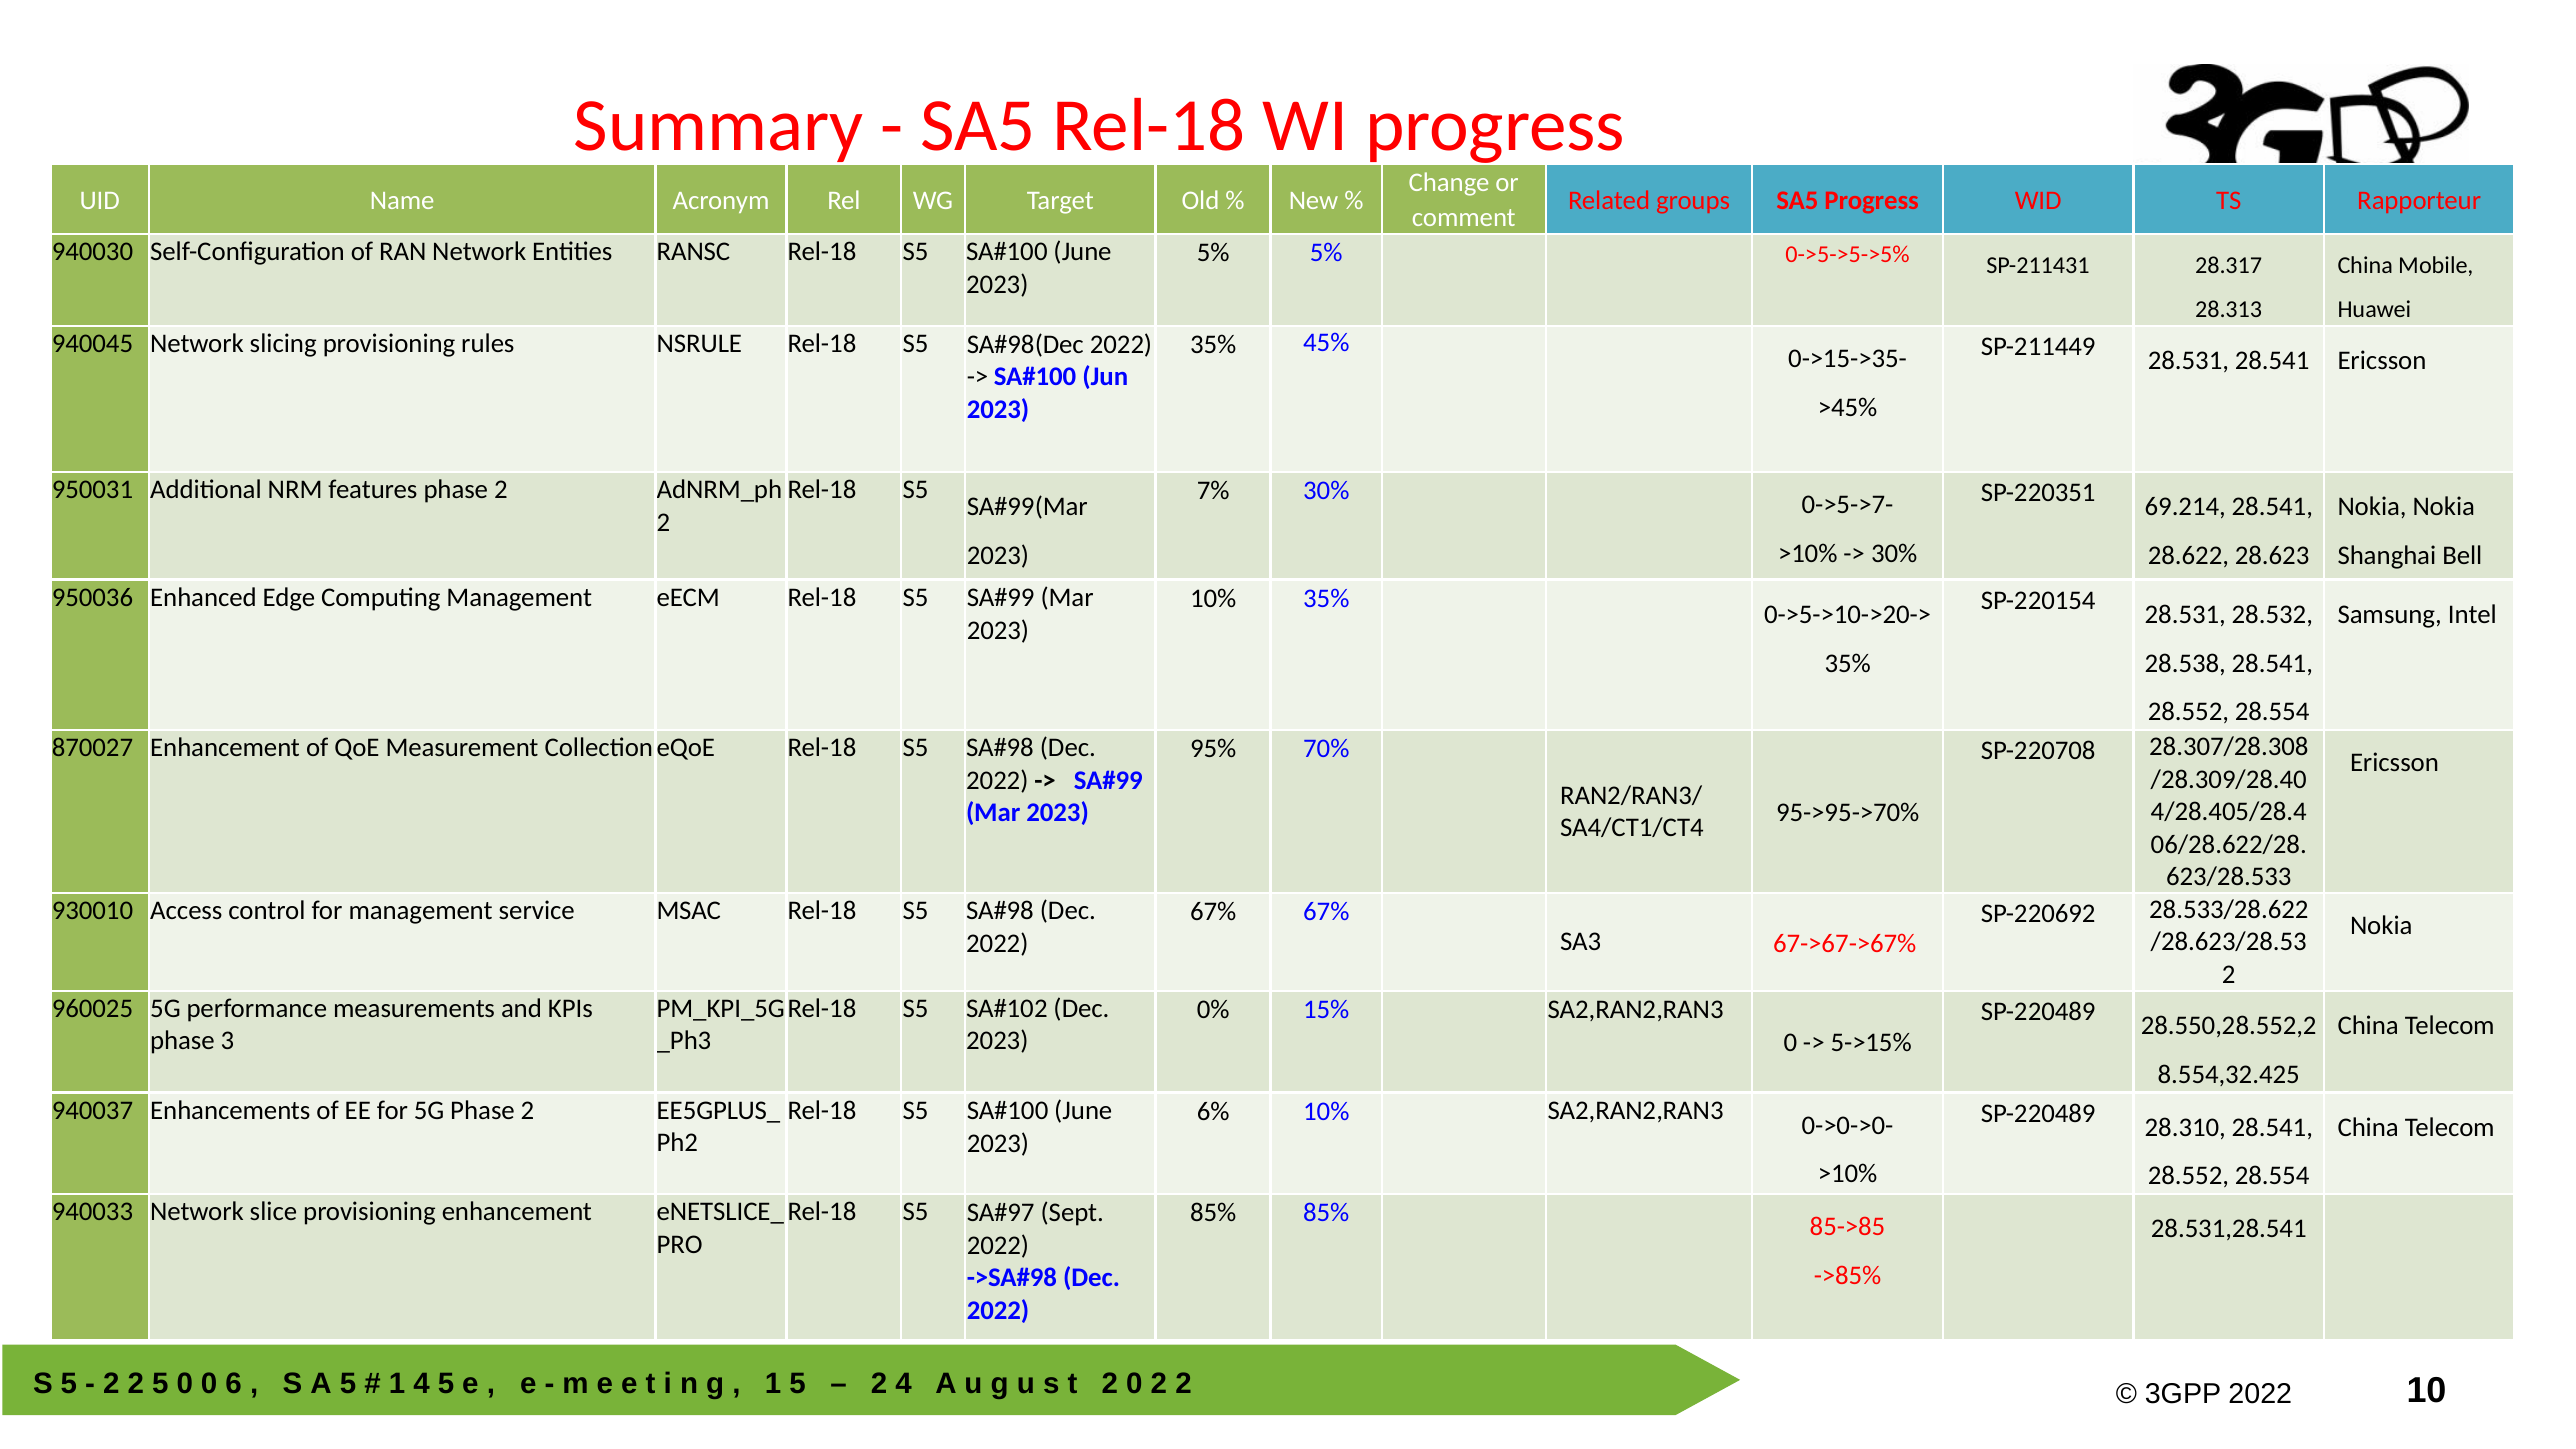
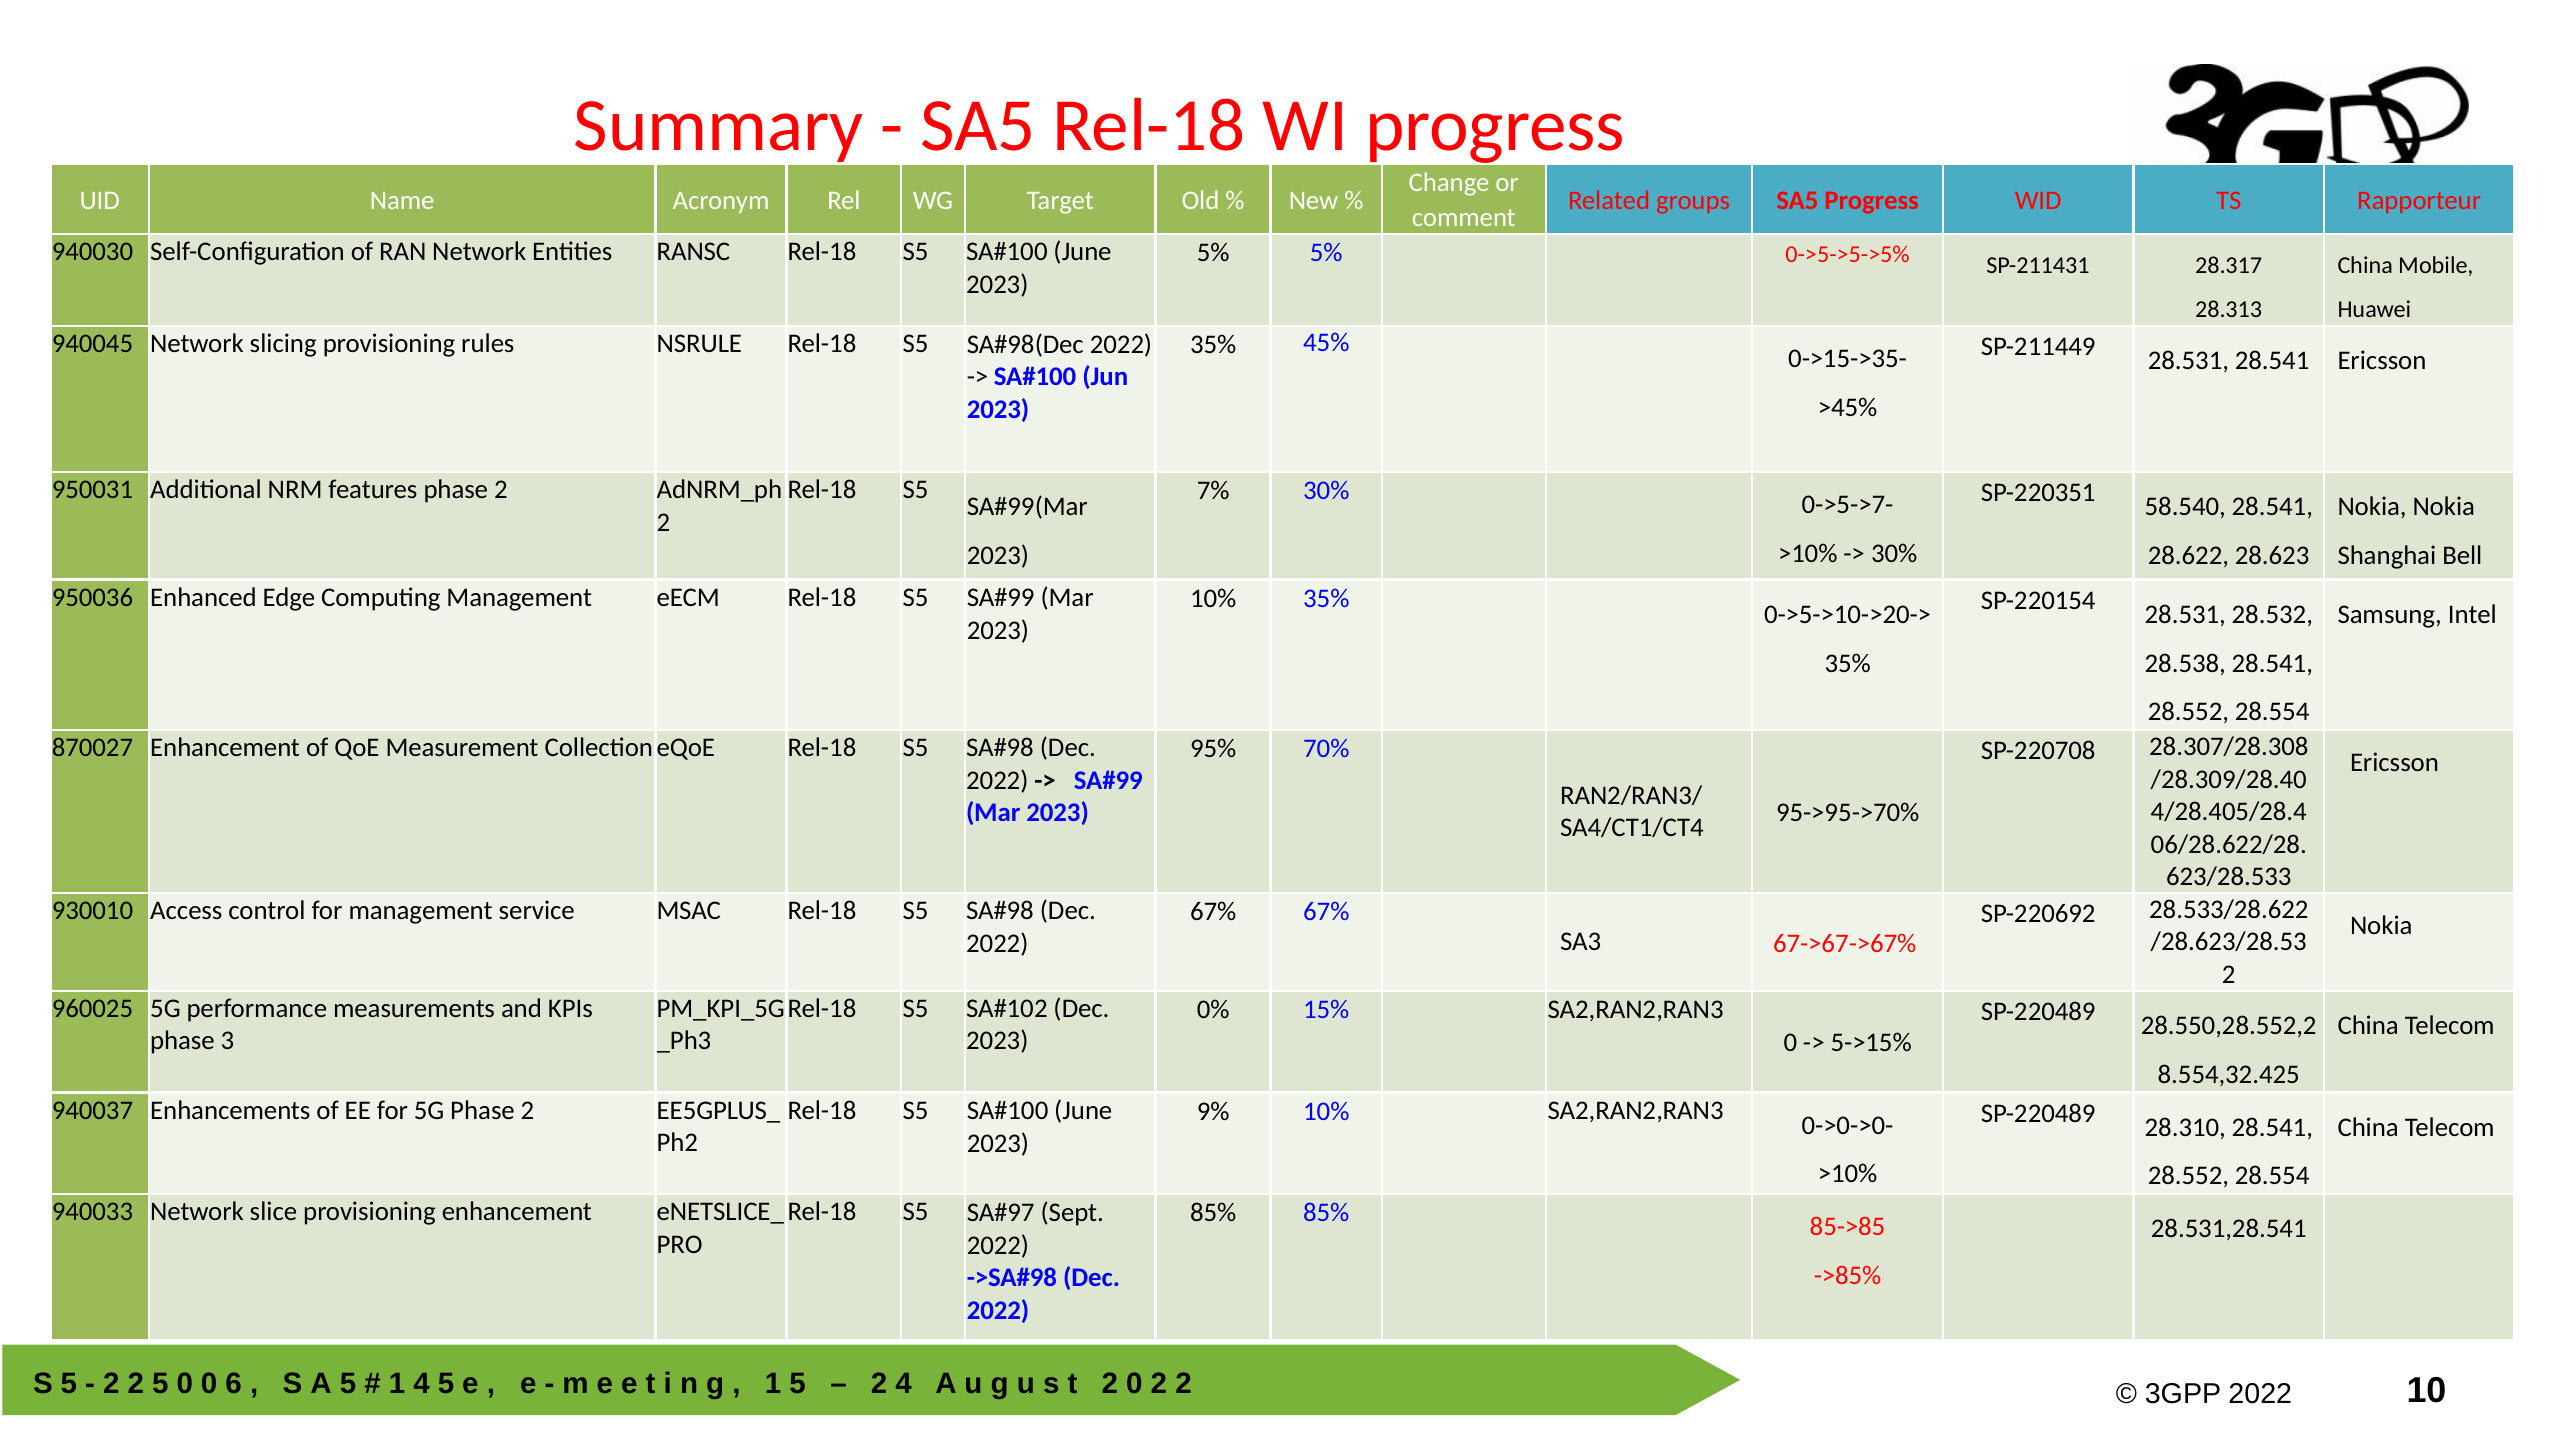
69.214: 69.214 -> 58.540 (2185, 507)
6%: 6% -> 9% (1213, 1111)
